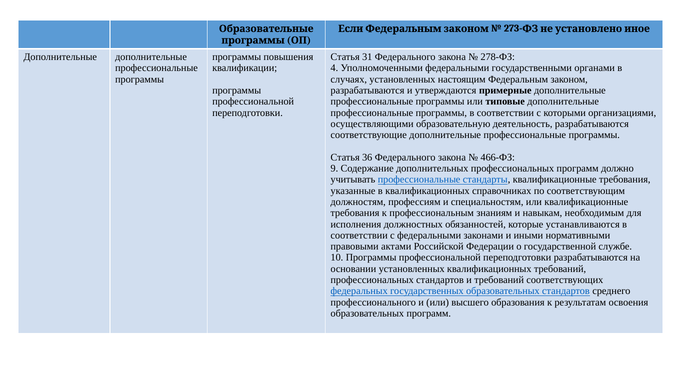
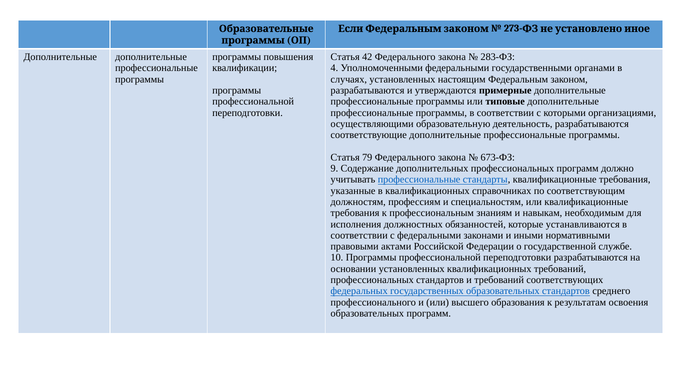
31: 31 -> 42 (367, 57)
278-ФЗ: 278-ФЗ -> 283-ФЗ (498, 57)
36: 36 -> 79 (367, 157)
466-ФЗ: 466-ФЗ -> 673-ФЗ (498, 157)
